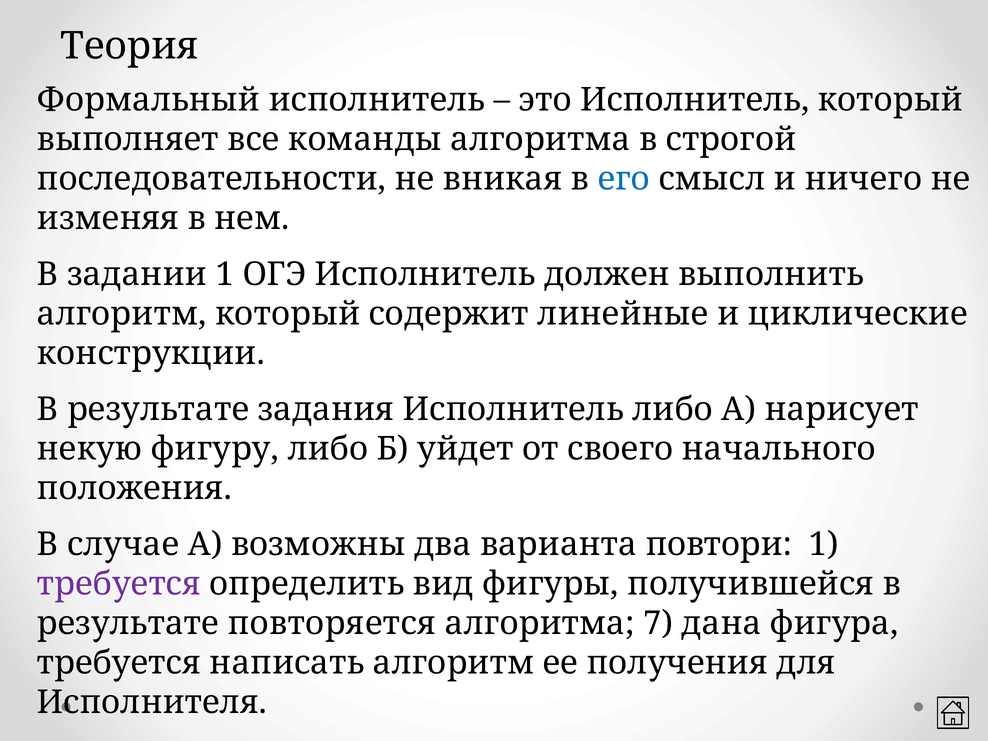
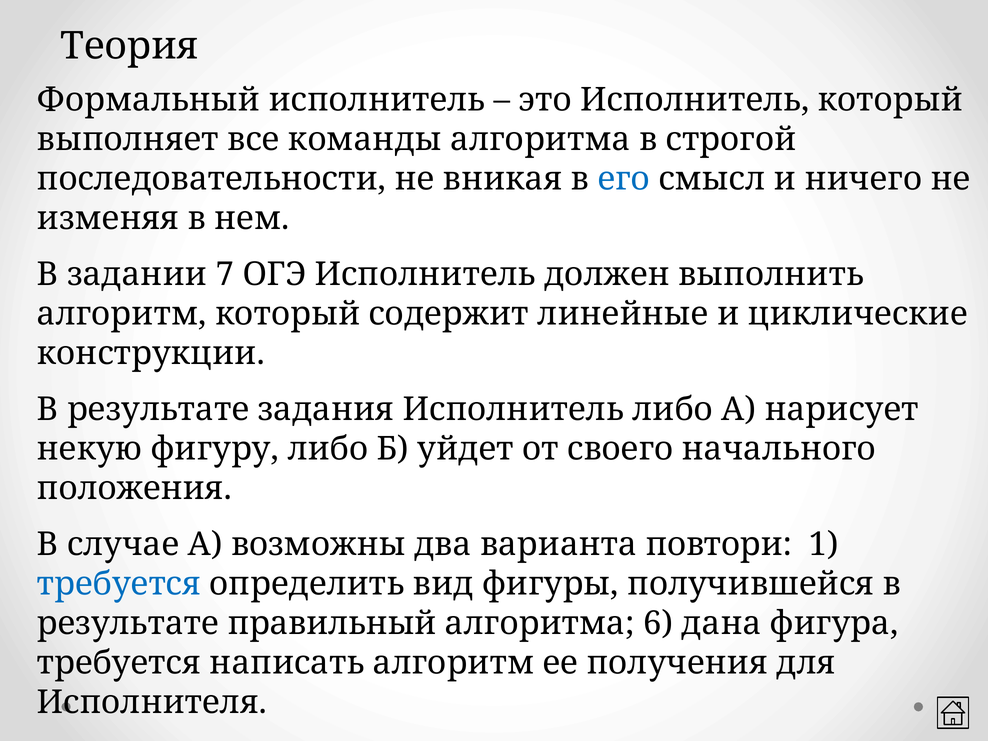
задании 1: 1 -> 7 (225, 274)
требуется colour: purple -> blue (119, 584)
повторяется: повторяется -> правильный (332, 623)
7: 7 -> 6 (658, 623)
